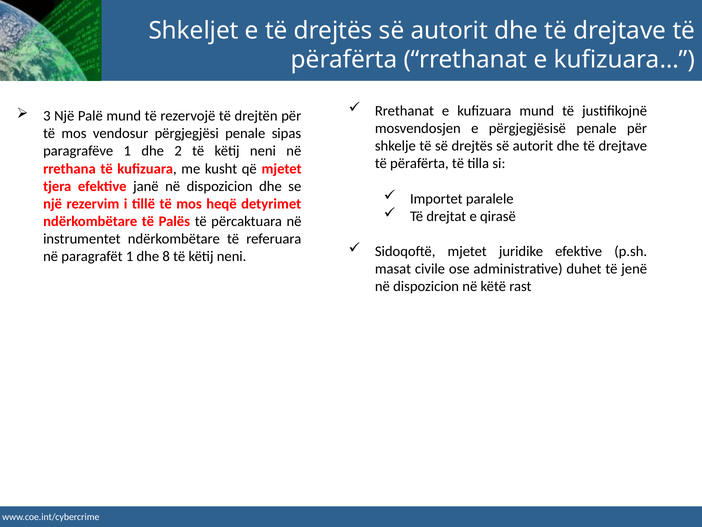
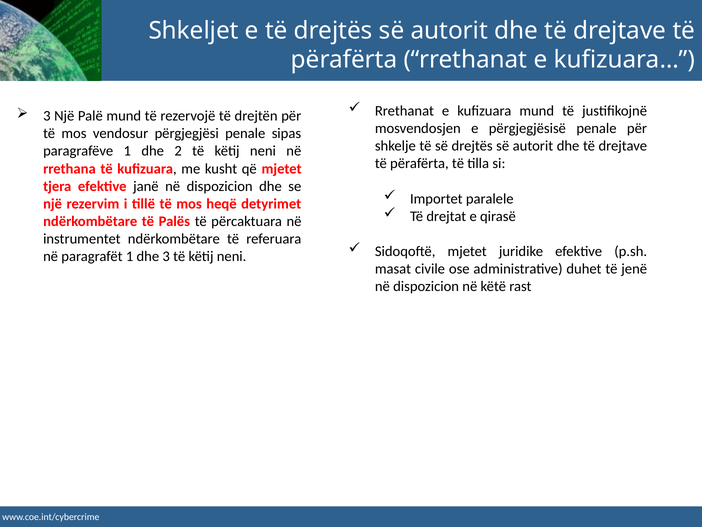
dhe 8: 8 -> 3 (166, 256)
